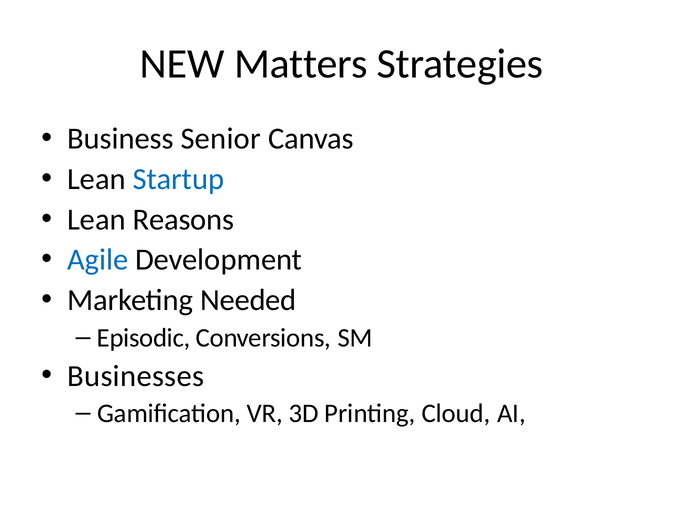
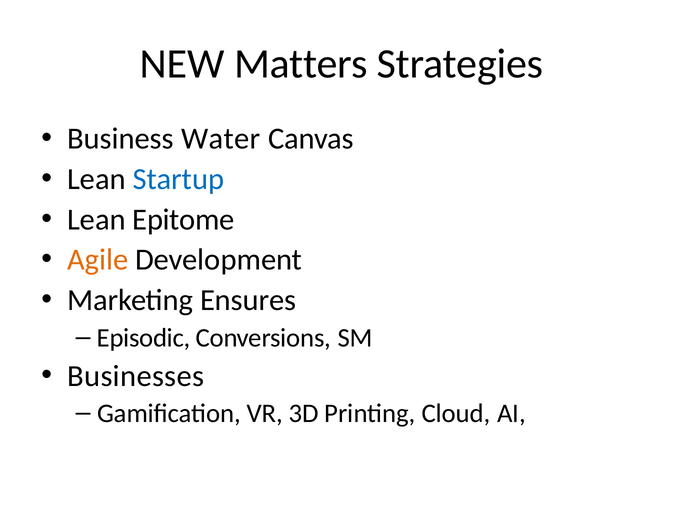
Senior: Senior -> Water (221, 139)
Reasons: Reasons -> Epitome (183, 220)
Agile colour: blue -> orange (98, 260)
Needed: Needed -> Ensures (248, 300)
